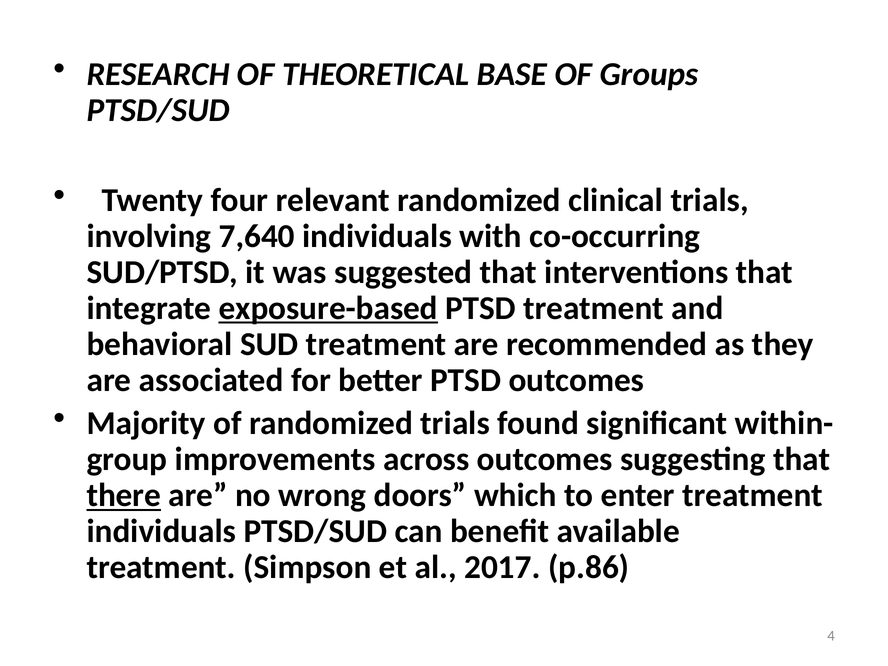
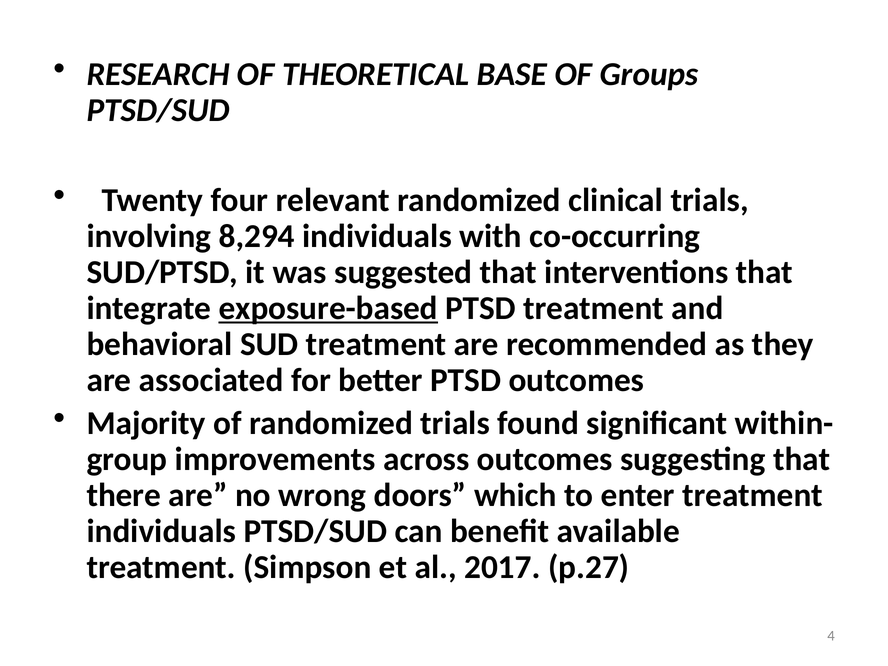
7,640: 7,640 -> 8,294 (257, 236)
there underline: present -> none (124, 495)
p.86: p.86 -> p.27 (589, 567)
